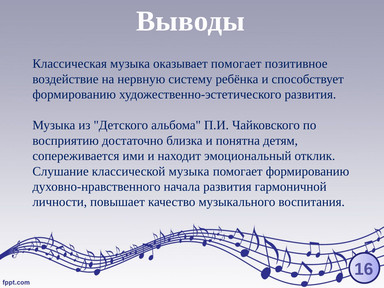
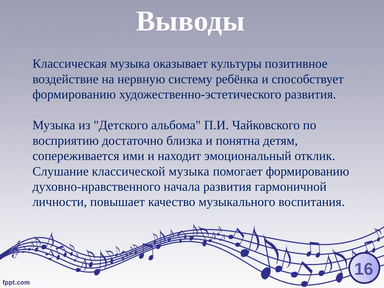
оказывает помогает: помогает -> культуры (236, 64)
